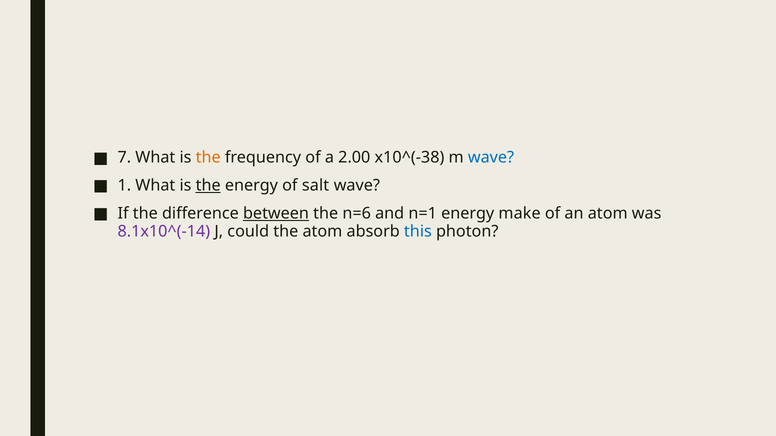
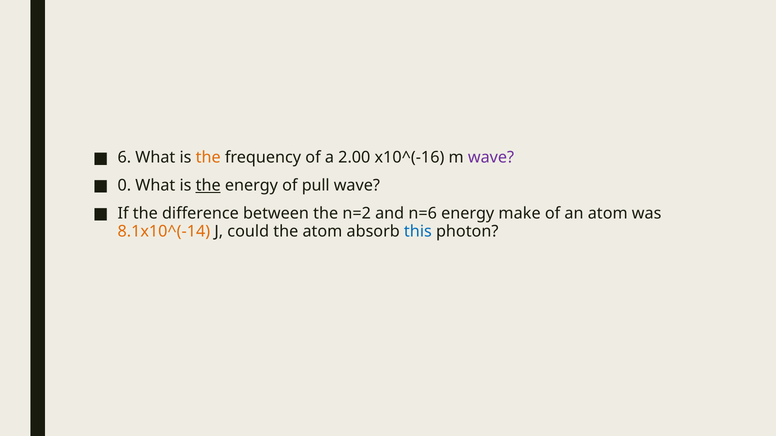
7: 7 -> 6 (124, 158)
x10^(-38: x10^(-38 -> x10^(-16 (409, 158)
wave colour: blue -> purple (491, 158)
1: 1 -> 0 (124, 186)
salt: salt -> pull (316, 186)
between underline: present -> none (276, 214)
n=6: n=6 -> n=2 (357, 214)
n=1: n=1 -> n=6 (423, 214)
8.1x10^(-14 colour: purple -> orange (164, 232)
